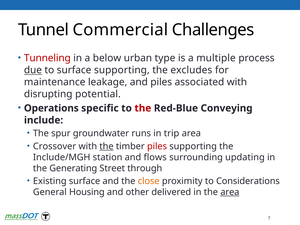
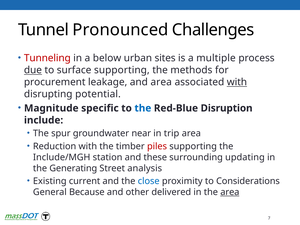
Commercial: Commercial -> Pronounced (120, 30)
type: type -> sites (165, 58)
excludes: excludes -> methods (191, 70)
maintenance: maintenance -> procurement (55, 82)
and piles: piles -> area (161, 82)
with underline: none -> present (237, 82)
Operations: Operations -> Magnitude (51, 108)
the colour: red -> blue (143, 108)
Conveying: Conveying -> Disruption (227, 108)
runs: runs -> near (141, 133)
Crossover: Crossover -> Reduction (55, 146)
the underline: present -> none (106, 146)
flows: flows -> these (155, 157)
through: through -> analysis (145, 168)
Existing surface: surface -> current (85, 181)
close colour: orange -> blue (149, 181)
Housing: Housing -> Because (87, 192)
